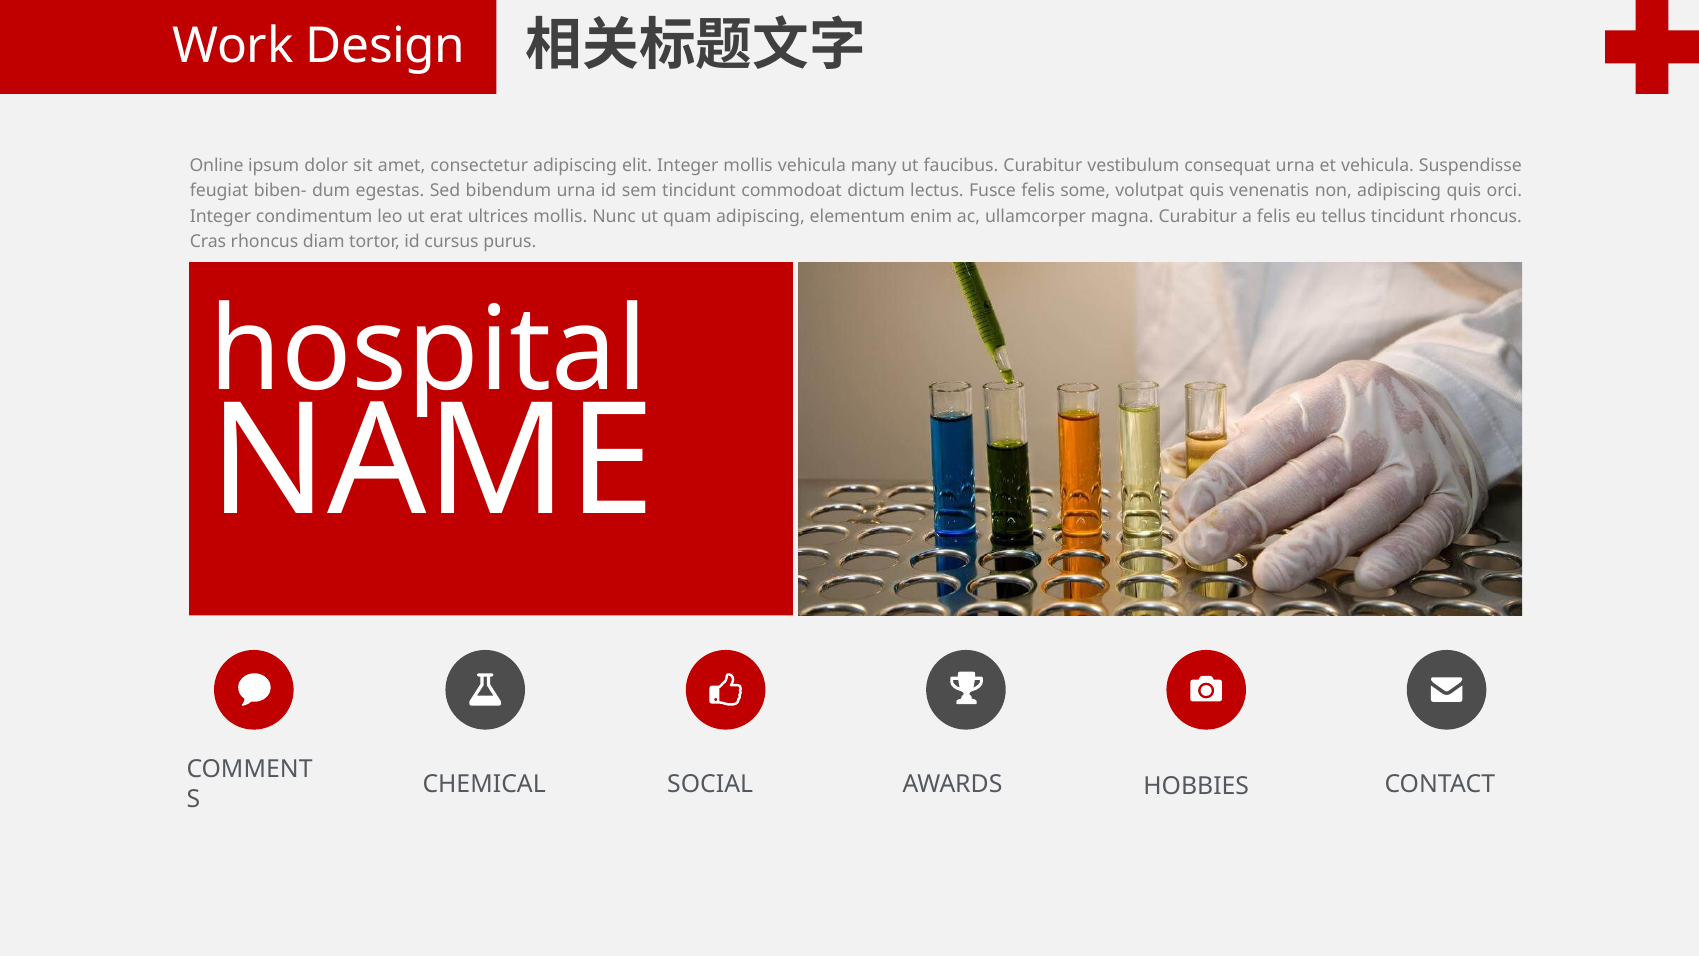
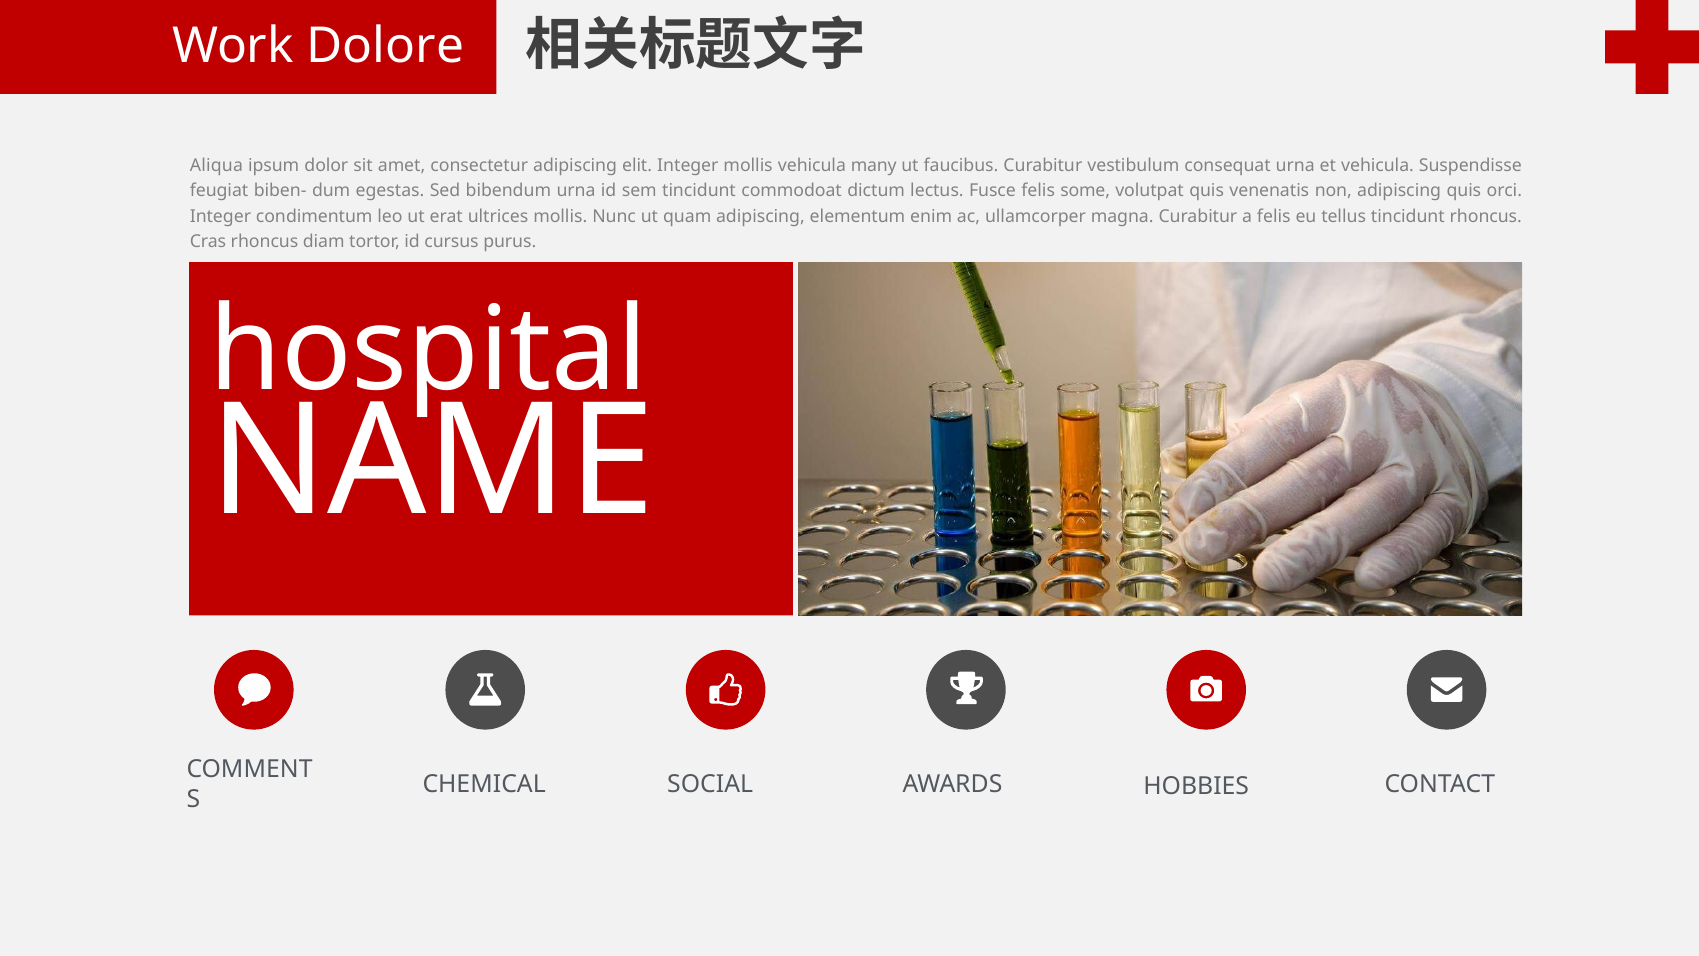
Design: Design -> Dolore (385, 46)
Online: Online -> Aliqua (216, 165)
